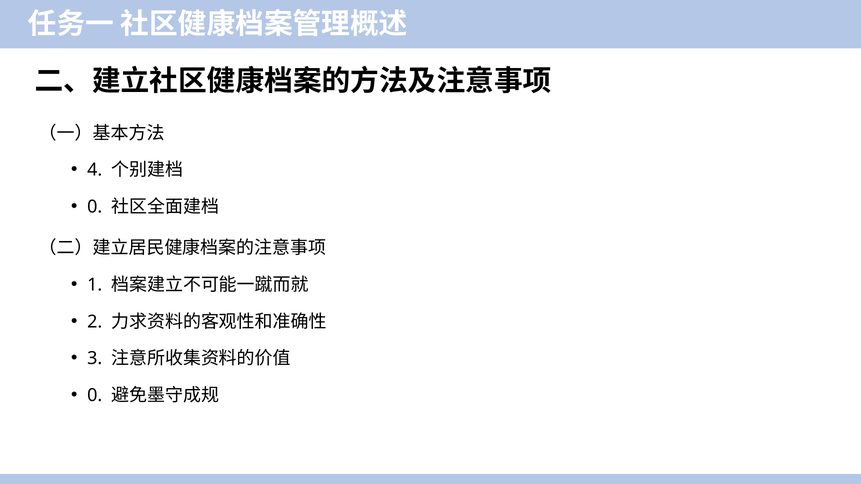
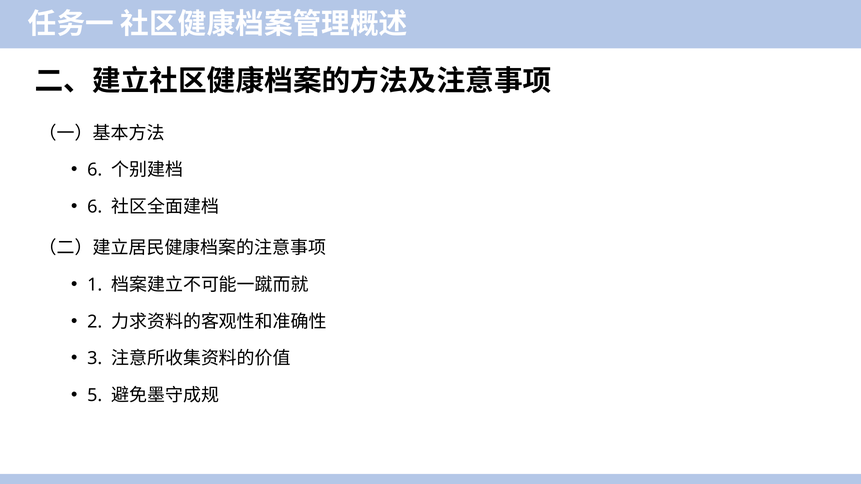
4: 4 -> 6 (95, 170)
0: 0 -> 6 (95, 207)
0: 0 -> 5 (95, 395)
